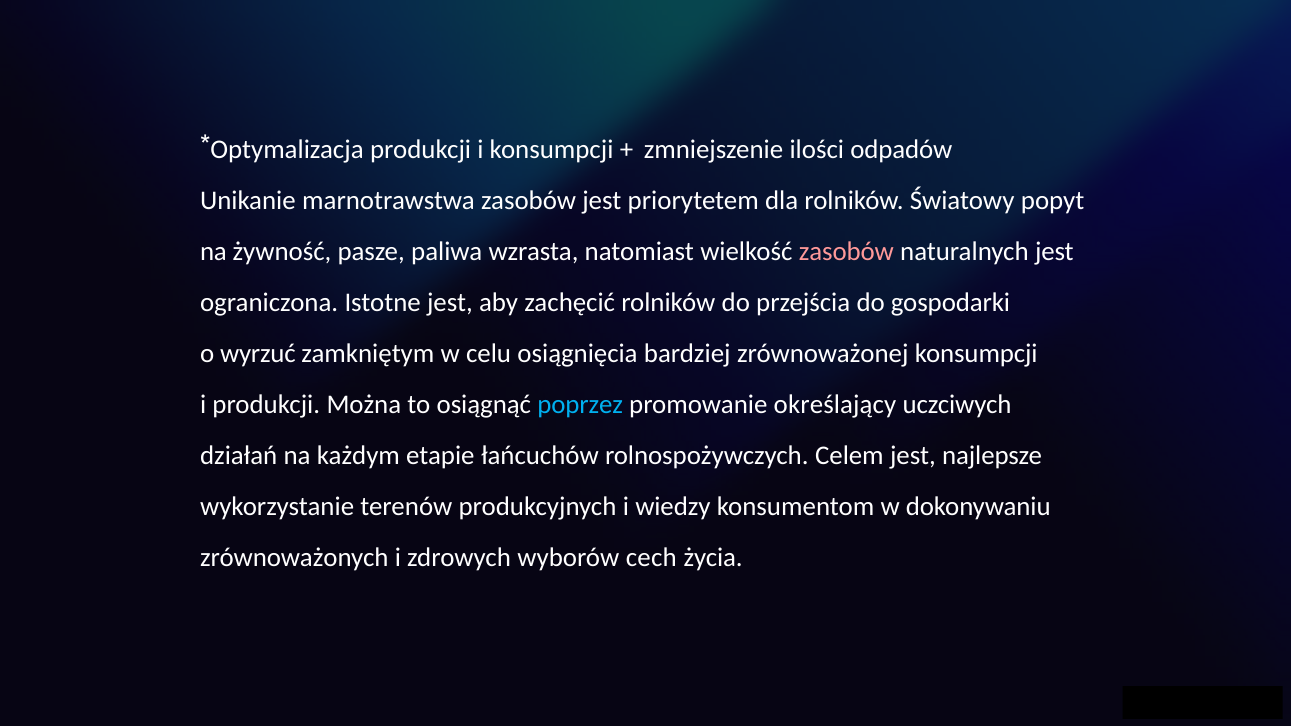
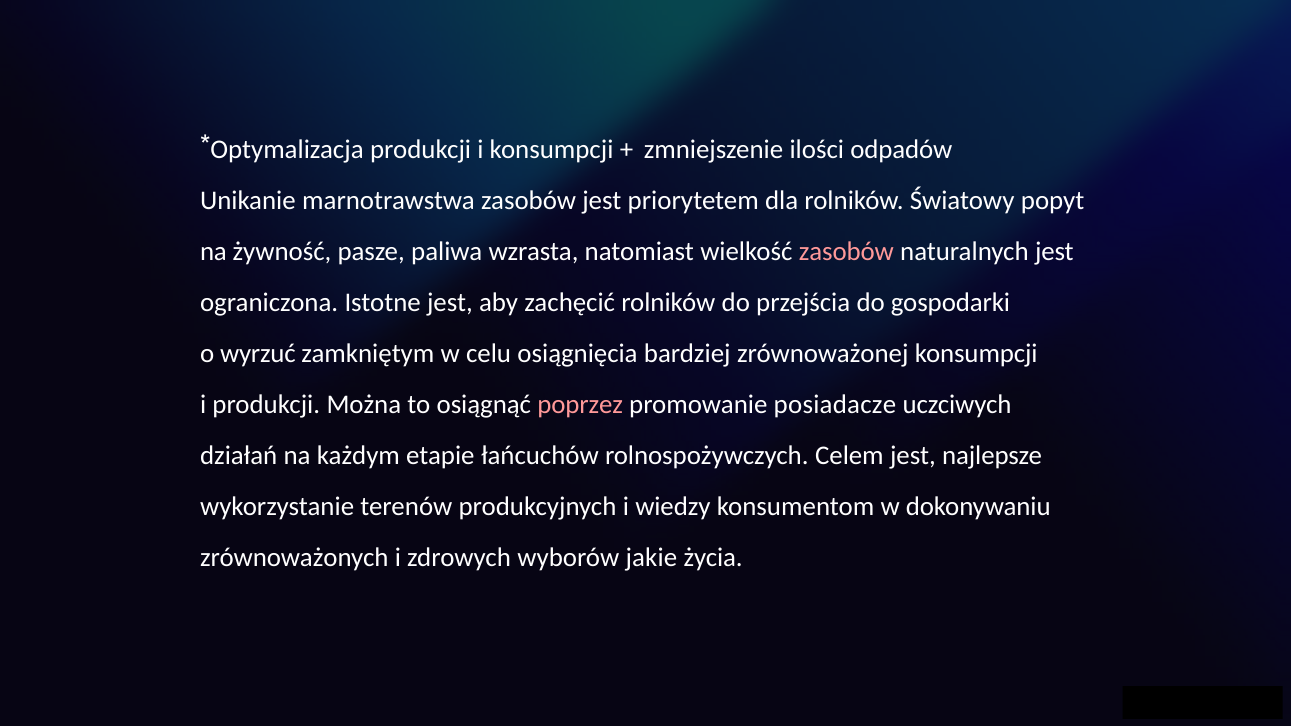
poprzez colour: light blue -> pink (580, 405)
określający: określający -> posiadacze (835, 405)
cech: cech -> jakie (651, 558)
